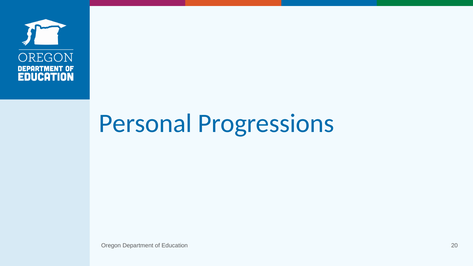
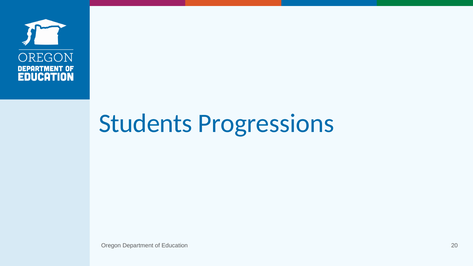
Personal: Personal -> Students (146, 123)
